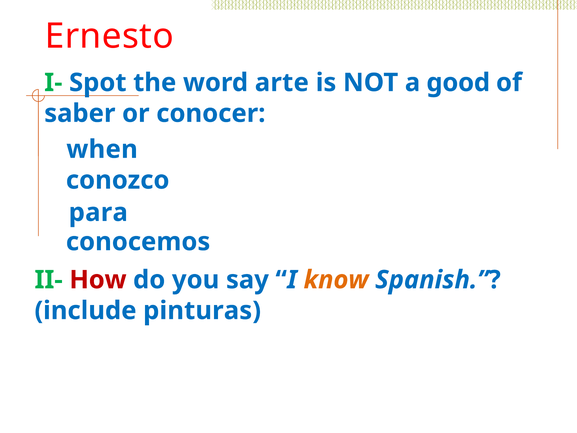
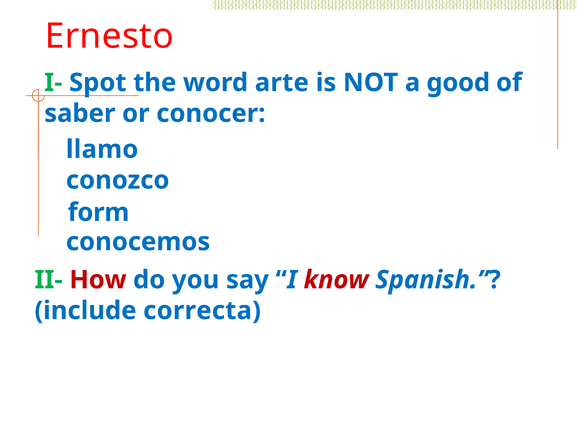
when: when -> llamo (102, 149)
para: para -> form (99, 212)
know colour: orange -> red (336, 280)
pinturas: pinturas -> correcta (202, 310)
